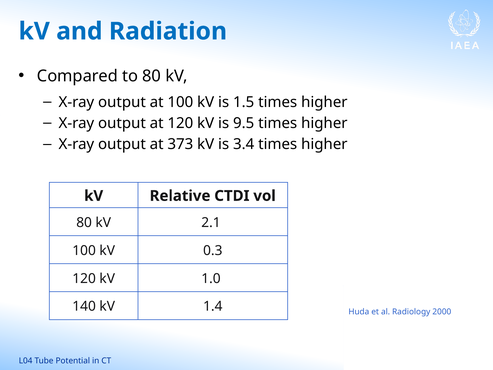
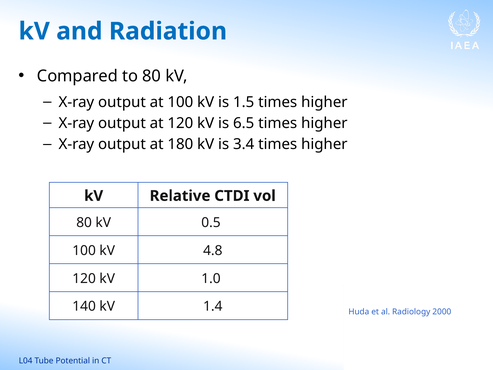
9.5: 9.5 -> 6.5 (244, 123)
373: 373 -> 180 (180, 144)
2.1: 2.1 -> 0.5 (211, 222)
0.3: 0.3 -> 4.8 (213, 250)
